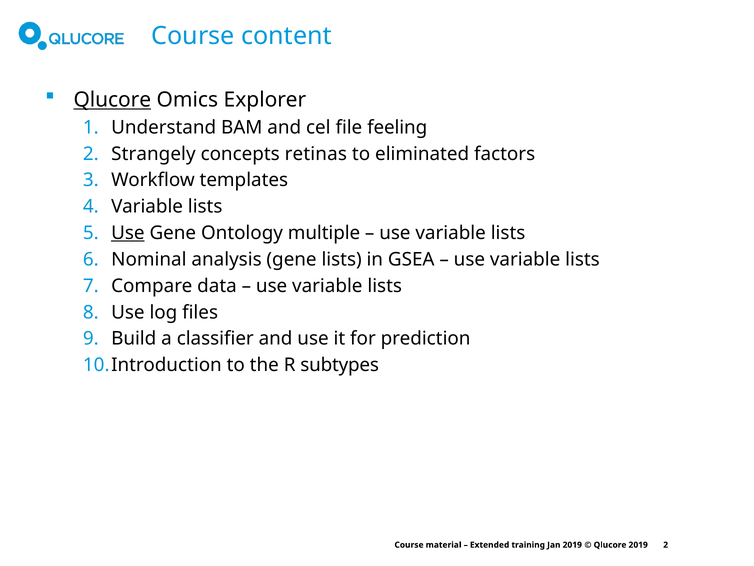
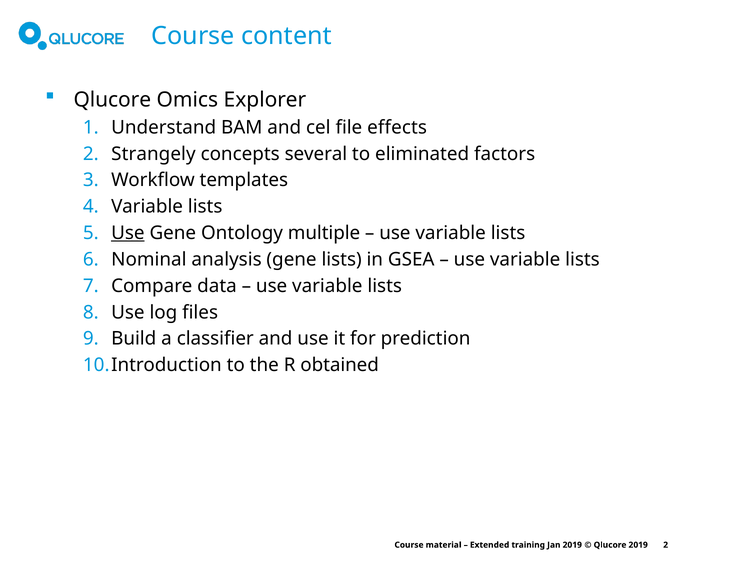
Qlucore underline: present -> none (112, 100)
feeling: feeling -> effects (397, 127)
retinas: retinas -> several (316, 154)
subtypes: subtypes -> obtained (340, 365)
